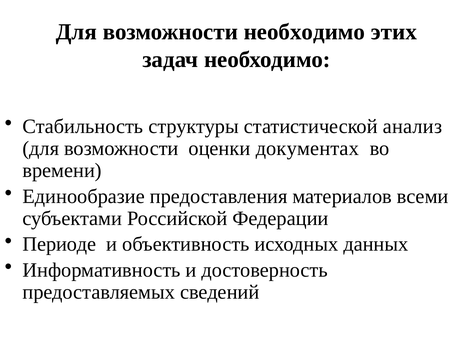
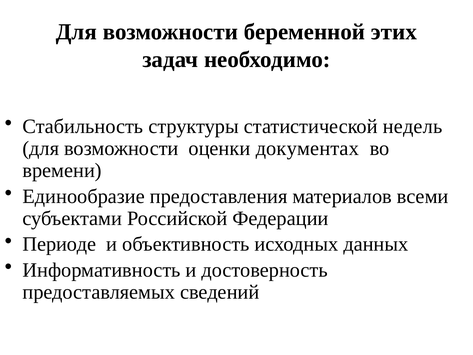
возможности необходимо: необходимо -> беременной (304, 32)
анализ: анализ -> недель (413, 126)
